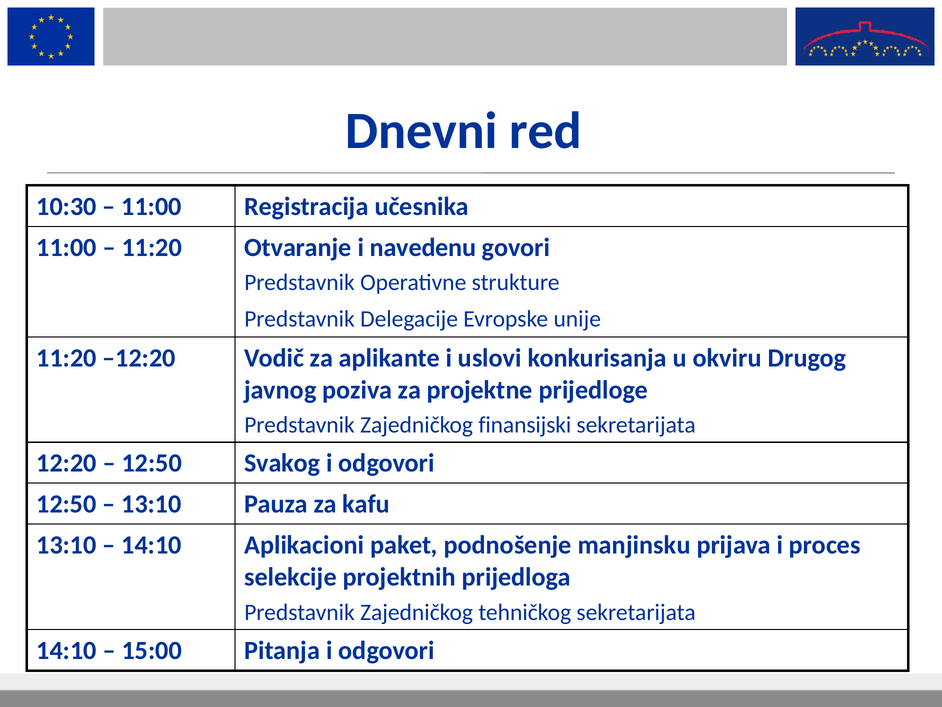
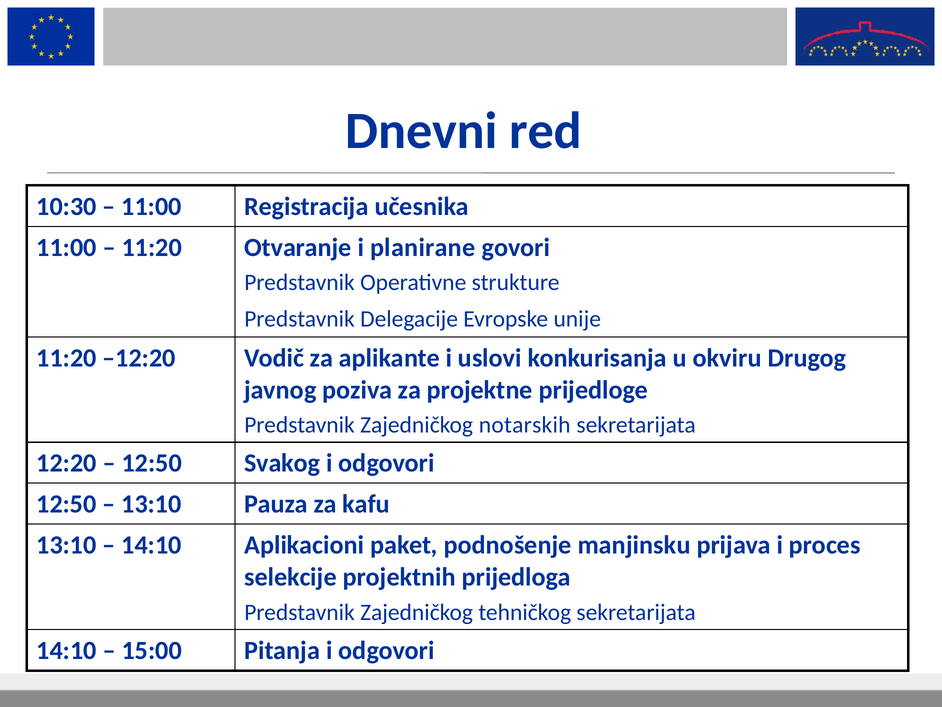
navedenu: navedenu -> planirane (423, 247)
finansijski: finansijski -> notarskih (525, 425)
